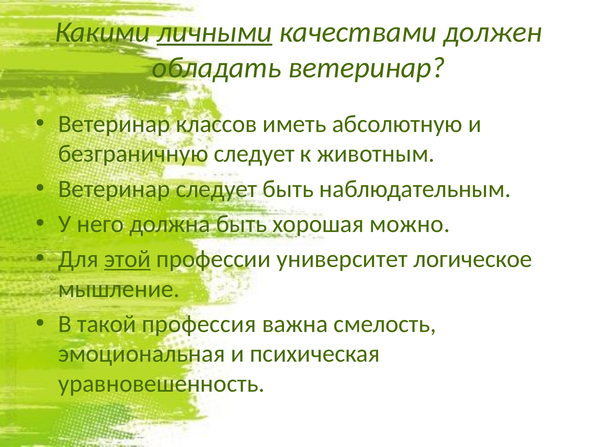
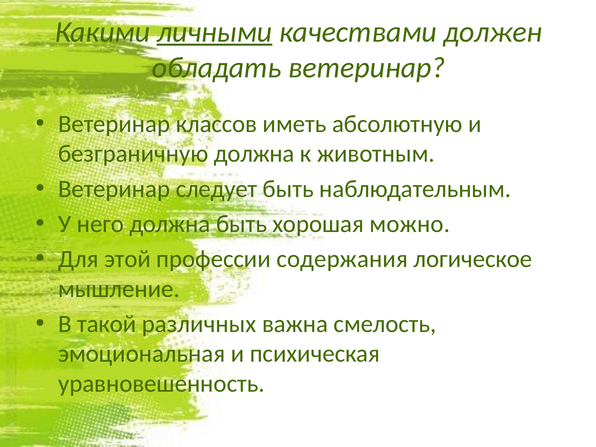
безграничную следует: следует -> должна (254, 154)
этой underline: present -> none (127, 259)
университет: университет -> содержания (342, 259)
профессия: профессия -> различных (199, 324)
